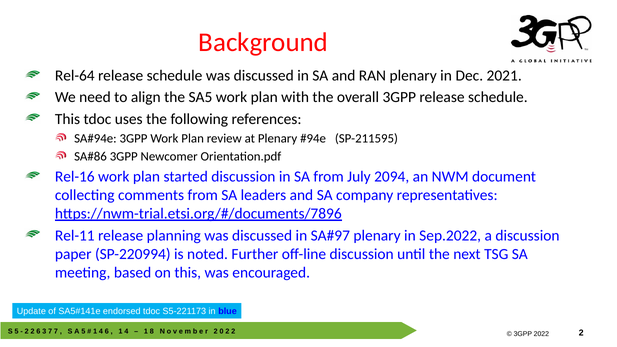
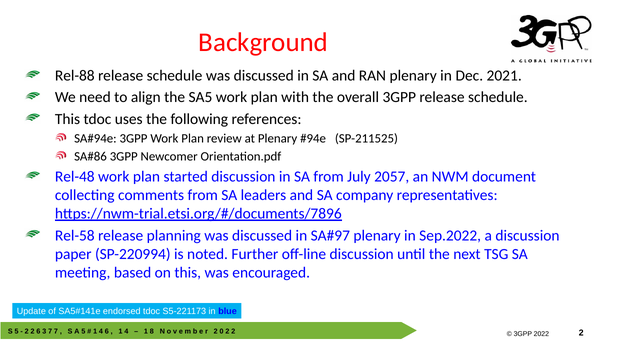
Rel-64: Rel-64 -> Rel-88 (75, 76)
SP-211595: SP-211595 -> SP-211525 (366, 138)
Rel-16: Rel-16 -> Rel-48 (75, 177)
2094: 2094 -> 2057 (392, 177)
Rel-11: Rel-11 -> Rel-58 (75, 235)
